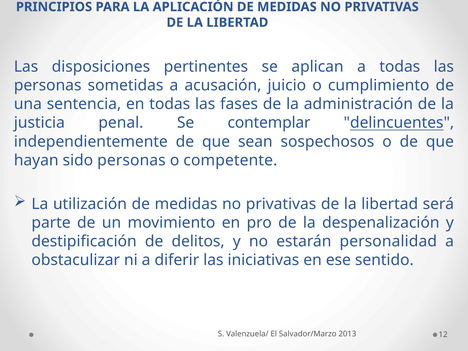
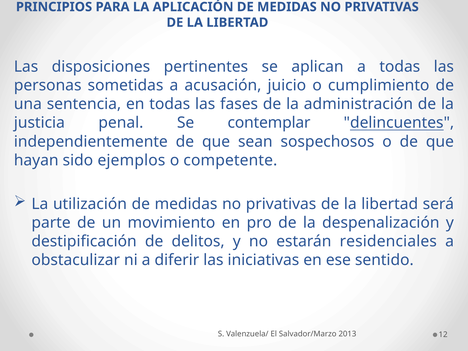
sido personas: personas -> ejemplos (131, 160)
personalidad: personalidad -> residenciales (388, 241)
